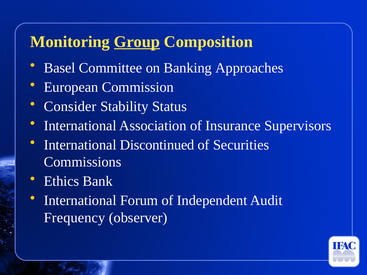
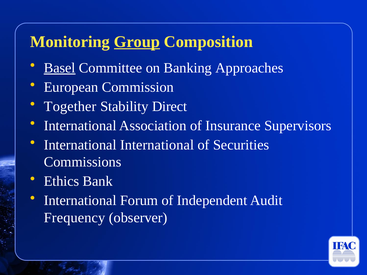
Basel underline: none -> present (60, 68)
Consider: Consider -> Together (70, 106)
Status: Status -> Direct (170, 106)
International Discontinued: Discontinued -> International (157, 145)
